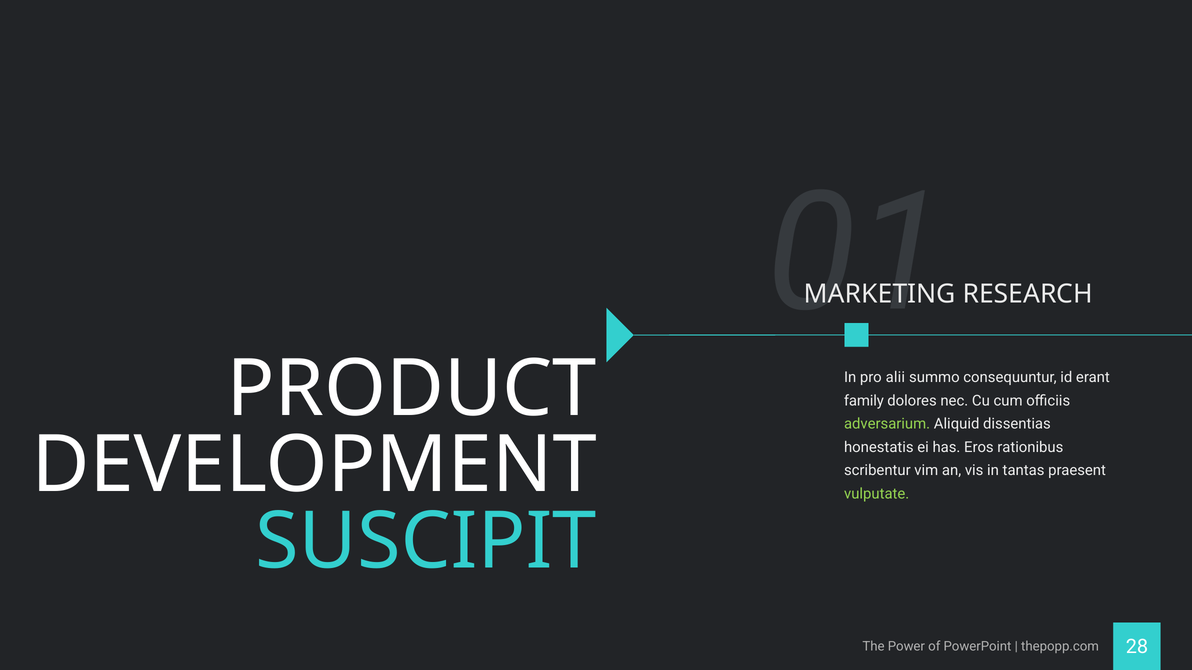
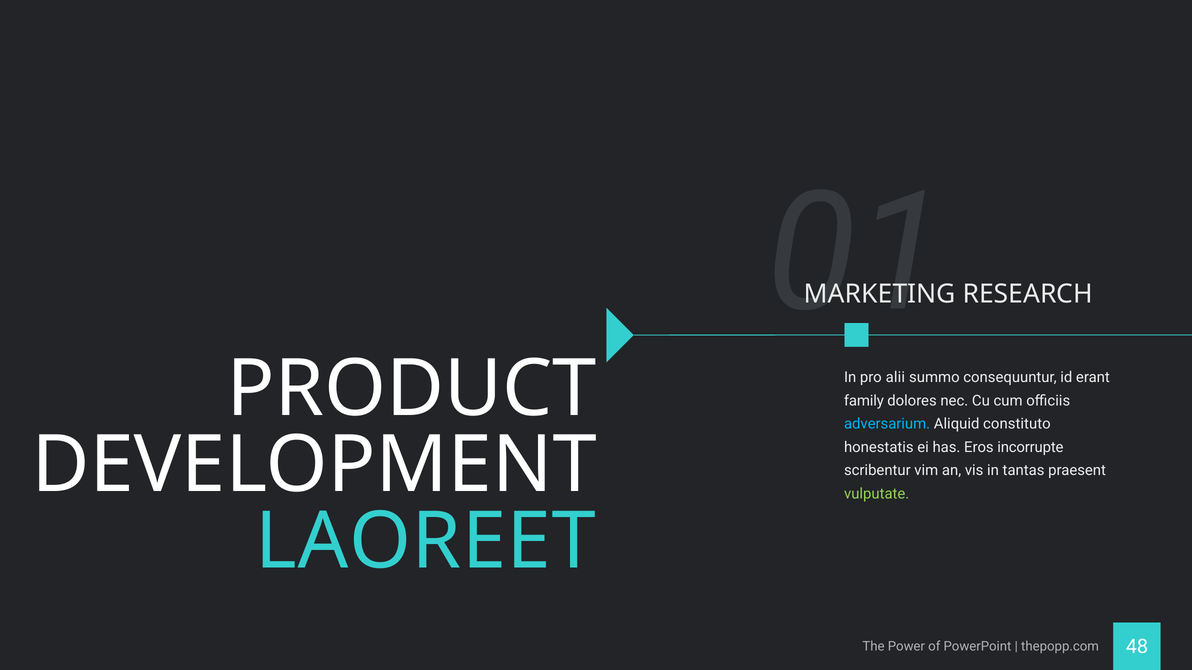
adversarium colour: light green -> light blue (887, 424)
dissentias: dissentias -> constituto (1017, 424)
rationibus: rationibus -> incorrupte (1030, 448)
SUSCIPIT: SUSCIPIT -> LAOREET (426, 542)
28: 28 -> 48 (1137, 647)
